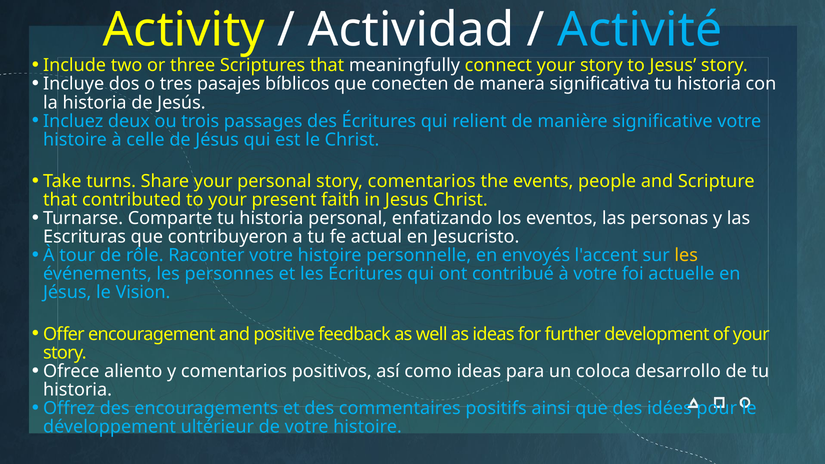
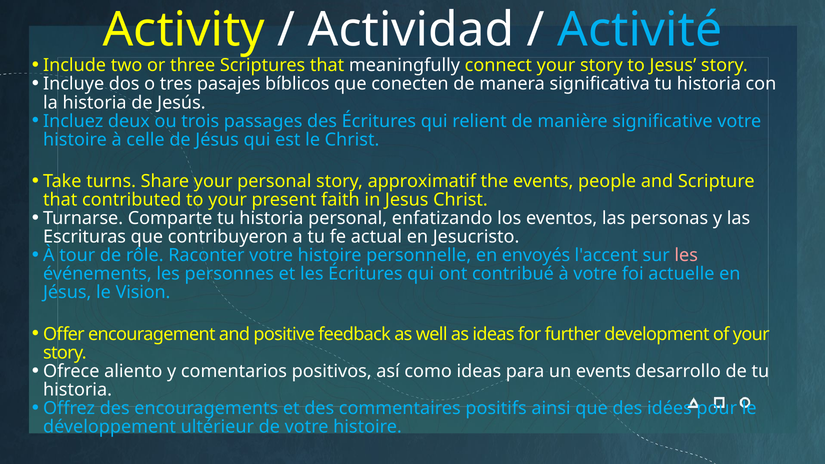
story comentarios: comentarios -> approximatif (422, 181)
les colour: yellow -> pink (686, 255)
un coloca: coloca -> events (603, 371)
